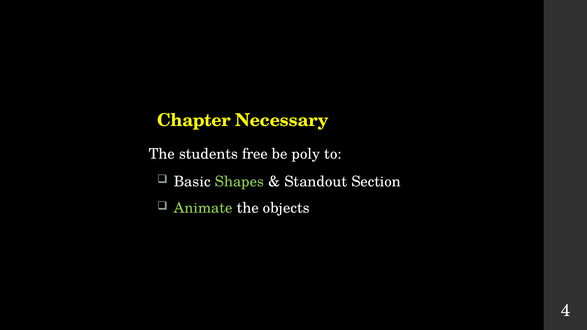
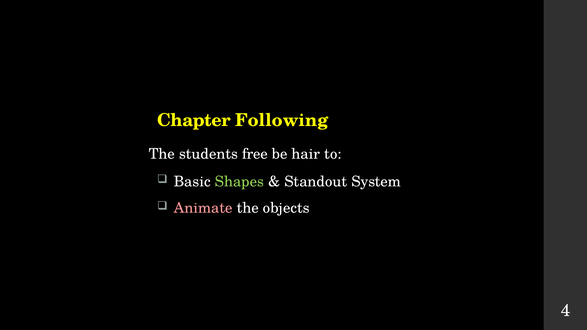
Necessary: Necessary -> Following (282, 120)
poly: poly -> hair (306, 154)
Section: Section -> System (376, 182)
Animate colour: light green -> pink (203, 208)
